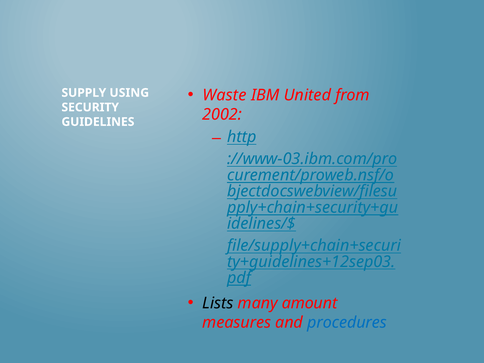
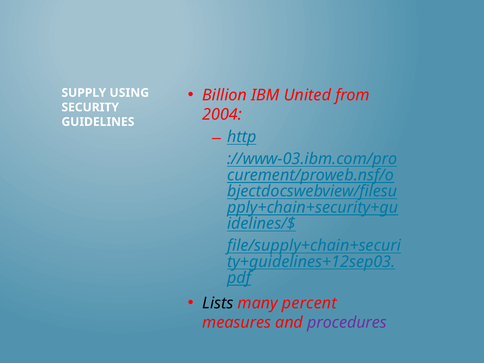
Waste: Waste -> Billion (225, 95)
2002: 2002 -> 2004 (222, 114)
amount: amount -> percent (309, 303)
procedures colour: blue -> purple (347, 322)
